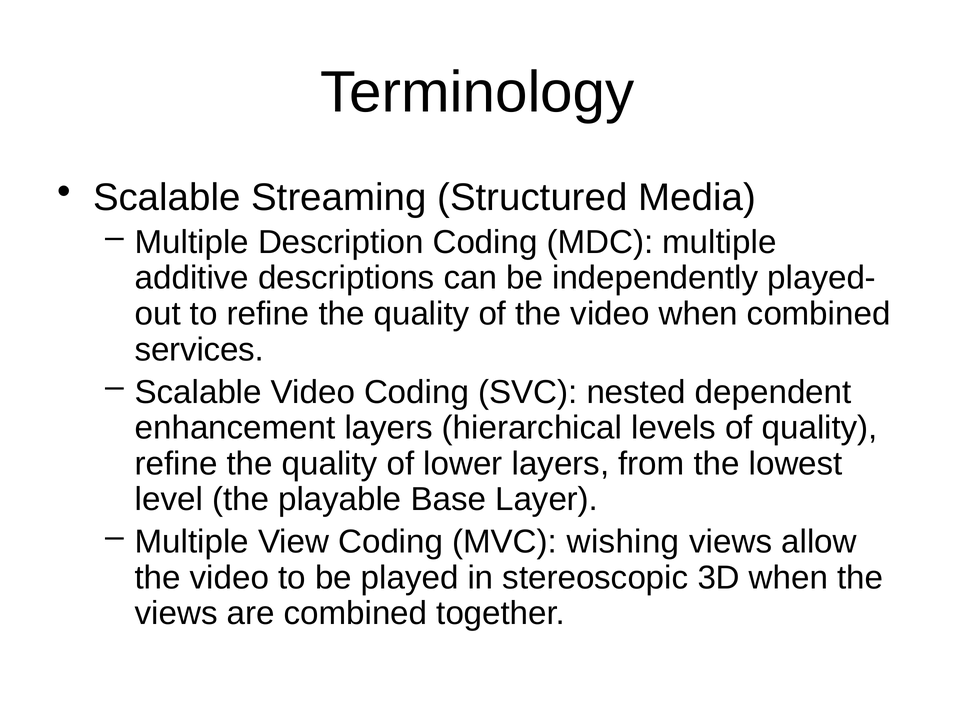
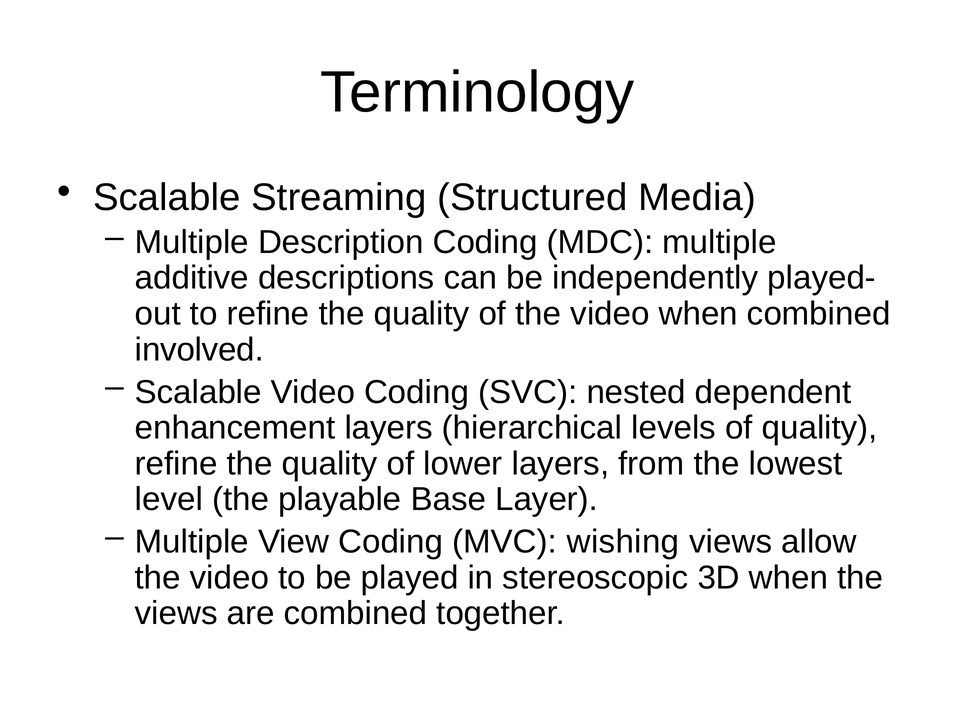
services: services -> involved (199, 350)
